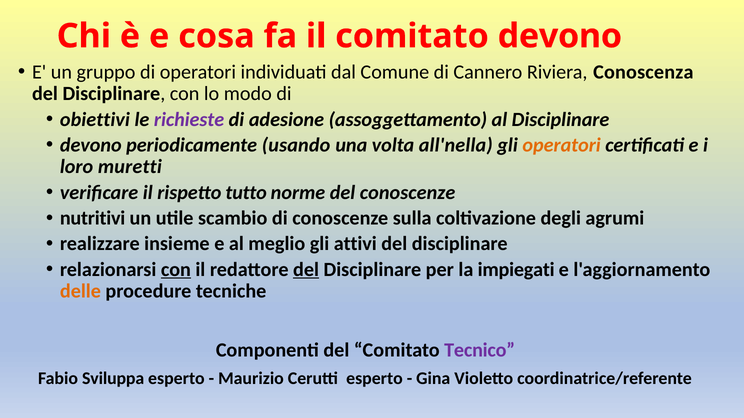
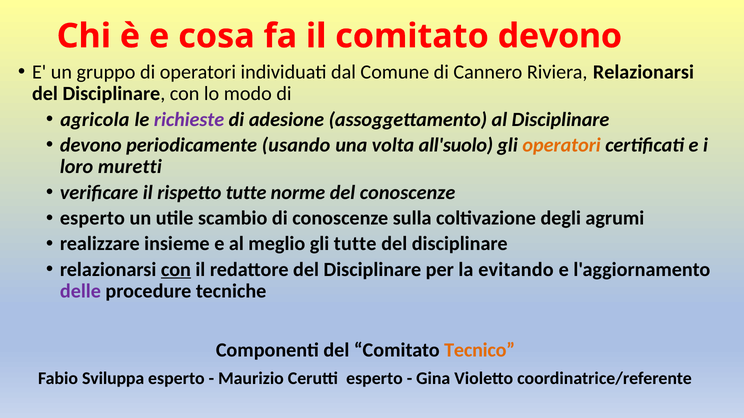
Riviera Conoscenza: Conoscenza -> Relazionarsi (643, 72)
obiettivi: obiettivi -> agricola (95, 120)
all'nella: all'nella -> all'suolo (456, 145)
rispetto tutto: tutto -> tutte (246, 193)
nutritivi: nutritivi -> esperto (92, 218)
gli attivi: attivi -> tutte (355, 244)
del underline: present -> none (306, 270)
impiegati: impiegati -> evitando (516, 270)
delle colour: orange -> purple (80, 292)
Tecnico colour: purple -> orange (480, 351)
